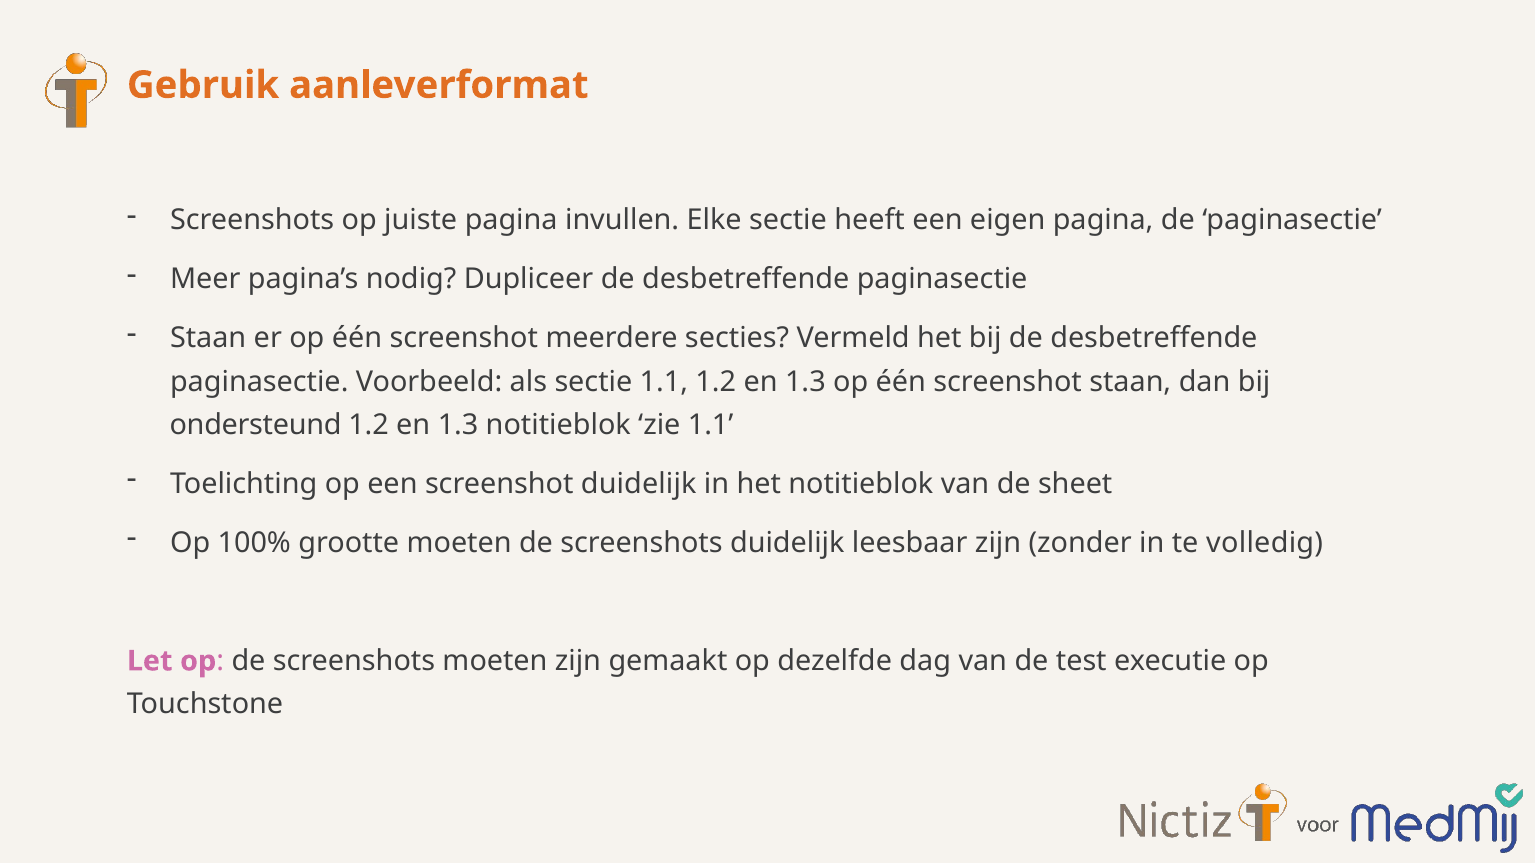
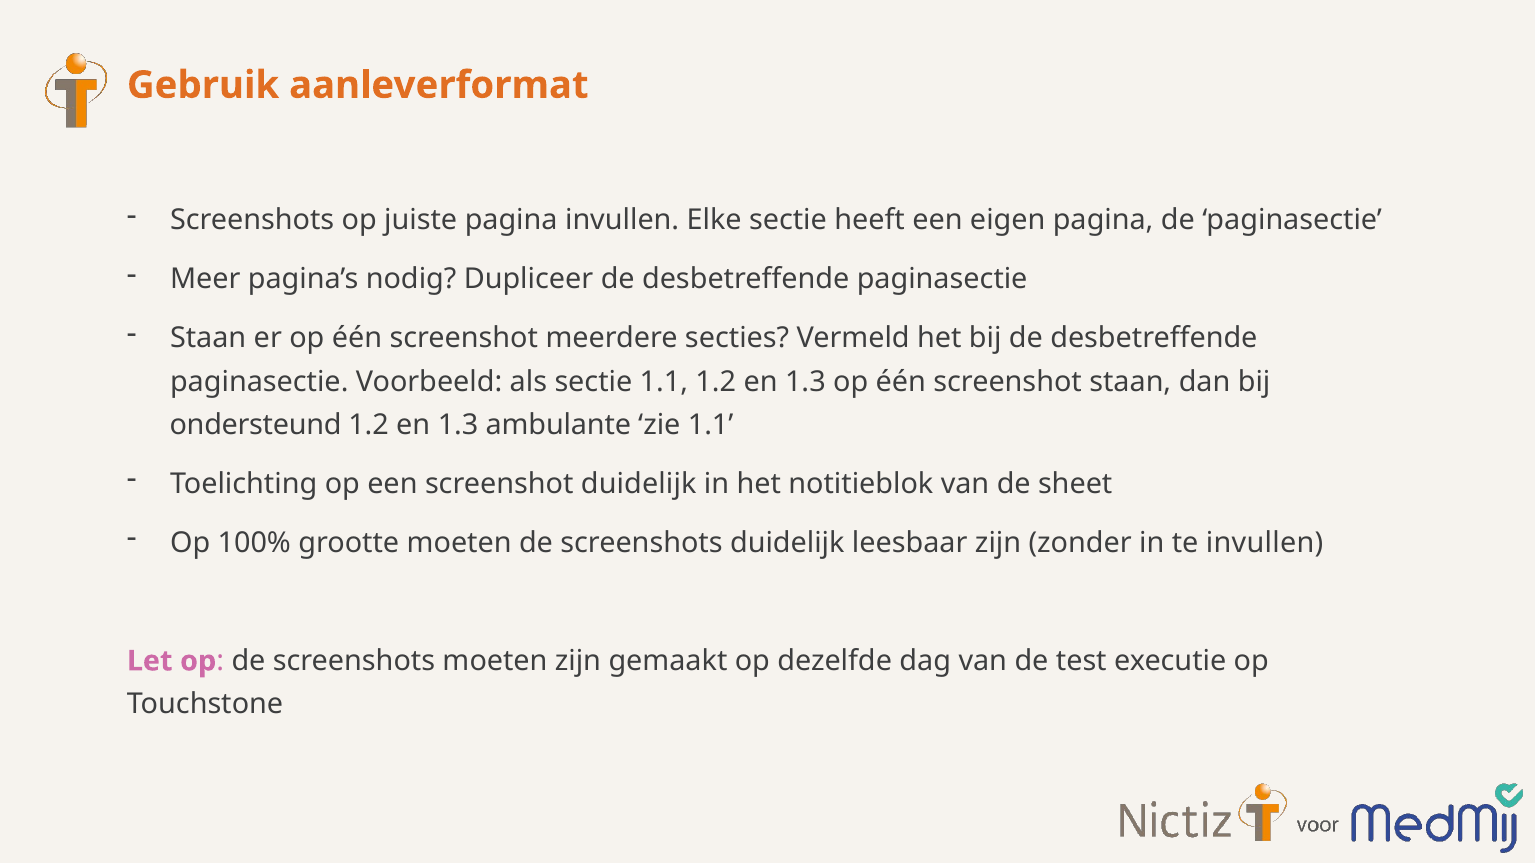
1.3 notitieblok: notitieblok -> ambulante (558, 425)
te volledig: volledig -> invullen (1265, 543)
